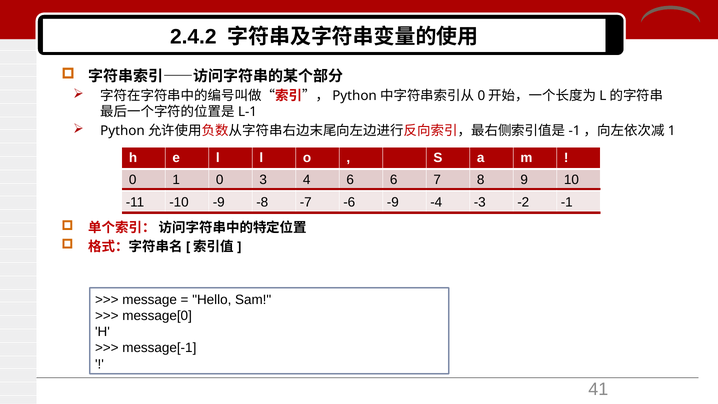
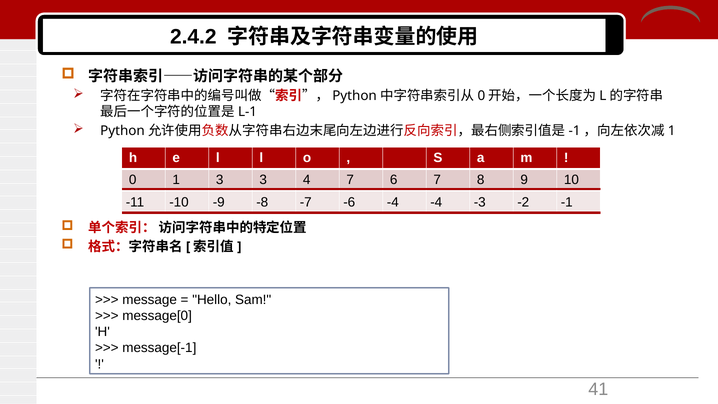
1 0: 0 -> 3 (220, 180)
4 6: 6 -> 7 (350, 180)
-6 -9: -9 -> -4 (393, 202)
